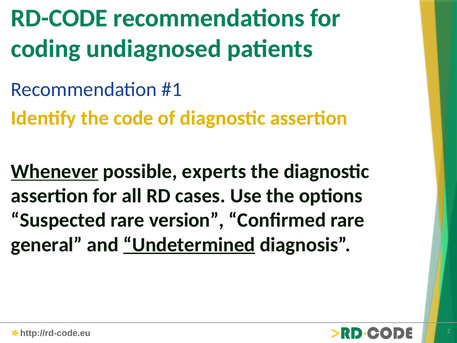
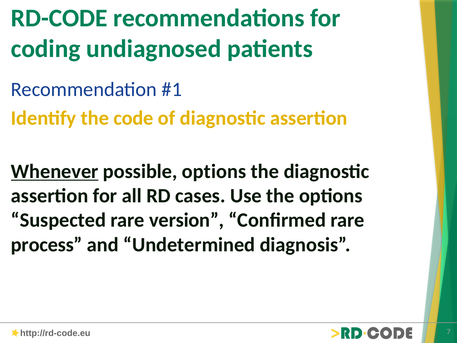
possible experts: experts -> options (214, 171)
general: general -> process (47, 244)
Undetermined underline: present -> none (189, 244)
